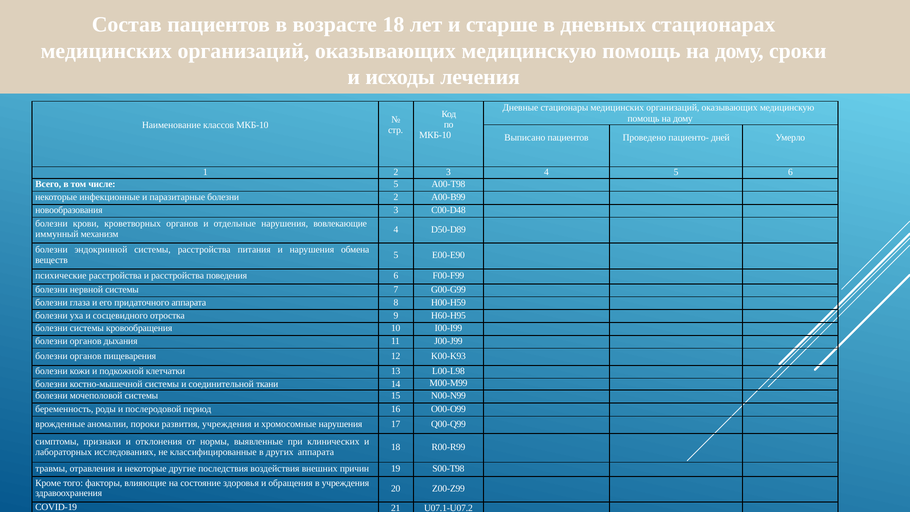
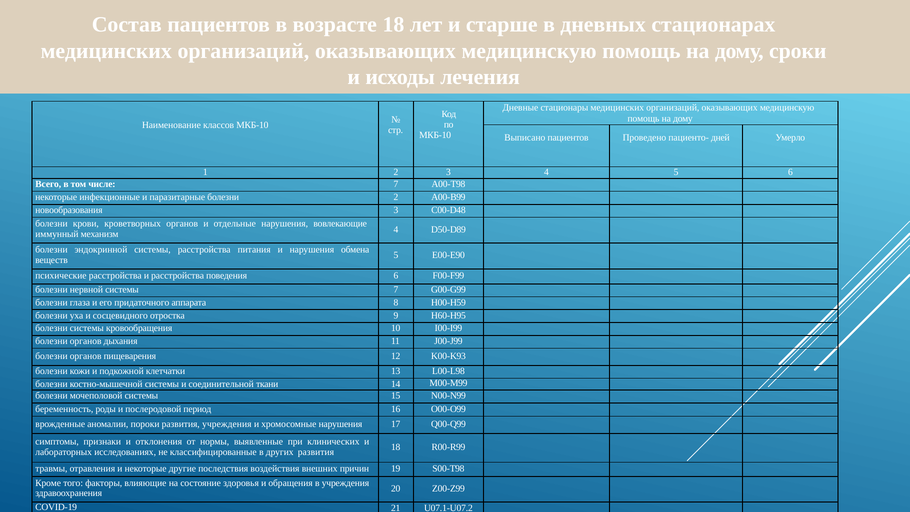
числе 5: 5 -> 7 (396, 184)
других аппарата: аппарата -> развития (316, 452)
